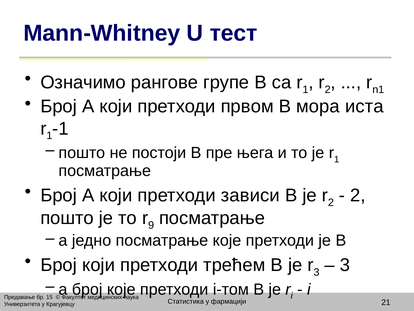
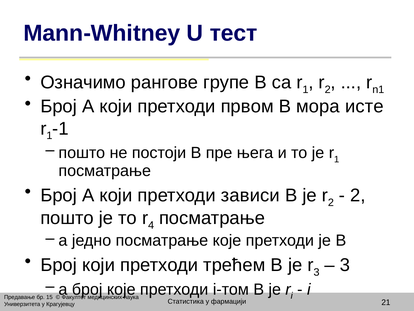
иста: иста -> исте (364, 106)
9: 9 -> 4 (151, 225)
